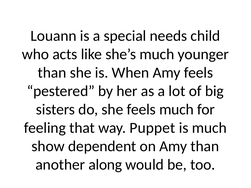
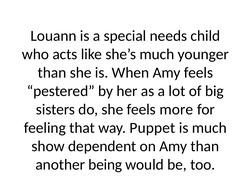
feels much: much -> more (176, 110)
along: along -> being (105, 165)
